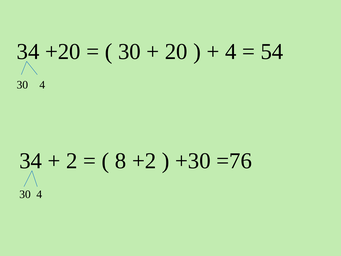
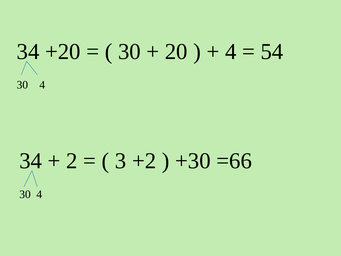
8: 8 -> 3 (121, 161)
=76: =76 -> =66 (234, 161)
